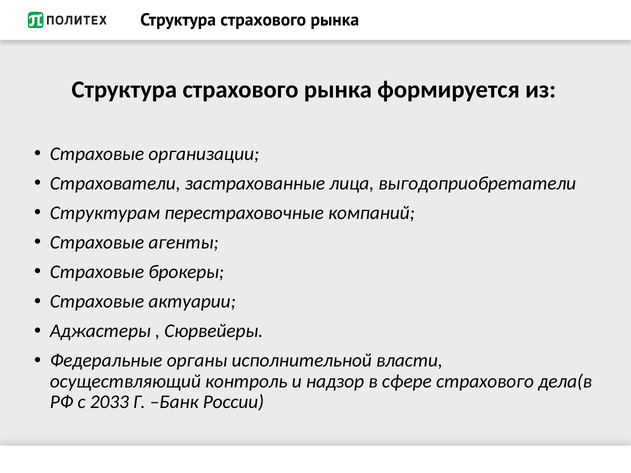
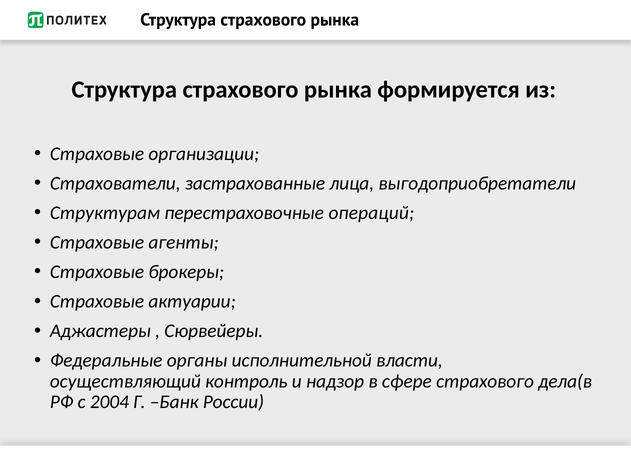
компаний: компаний -> операций (371, 213)
2033: 2033 -> 2004 (109, 402)
